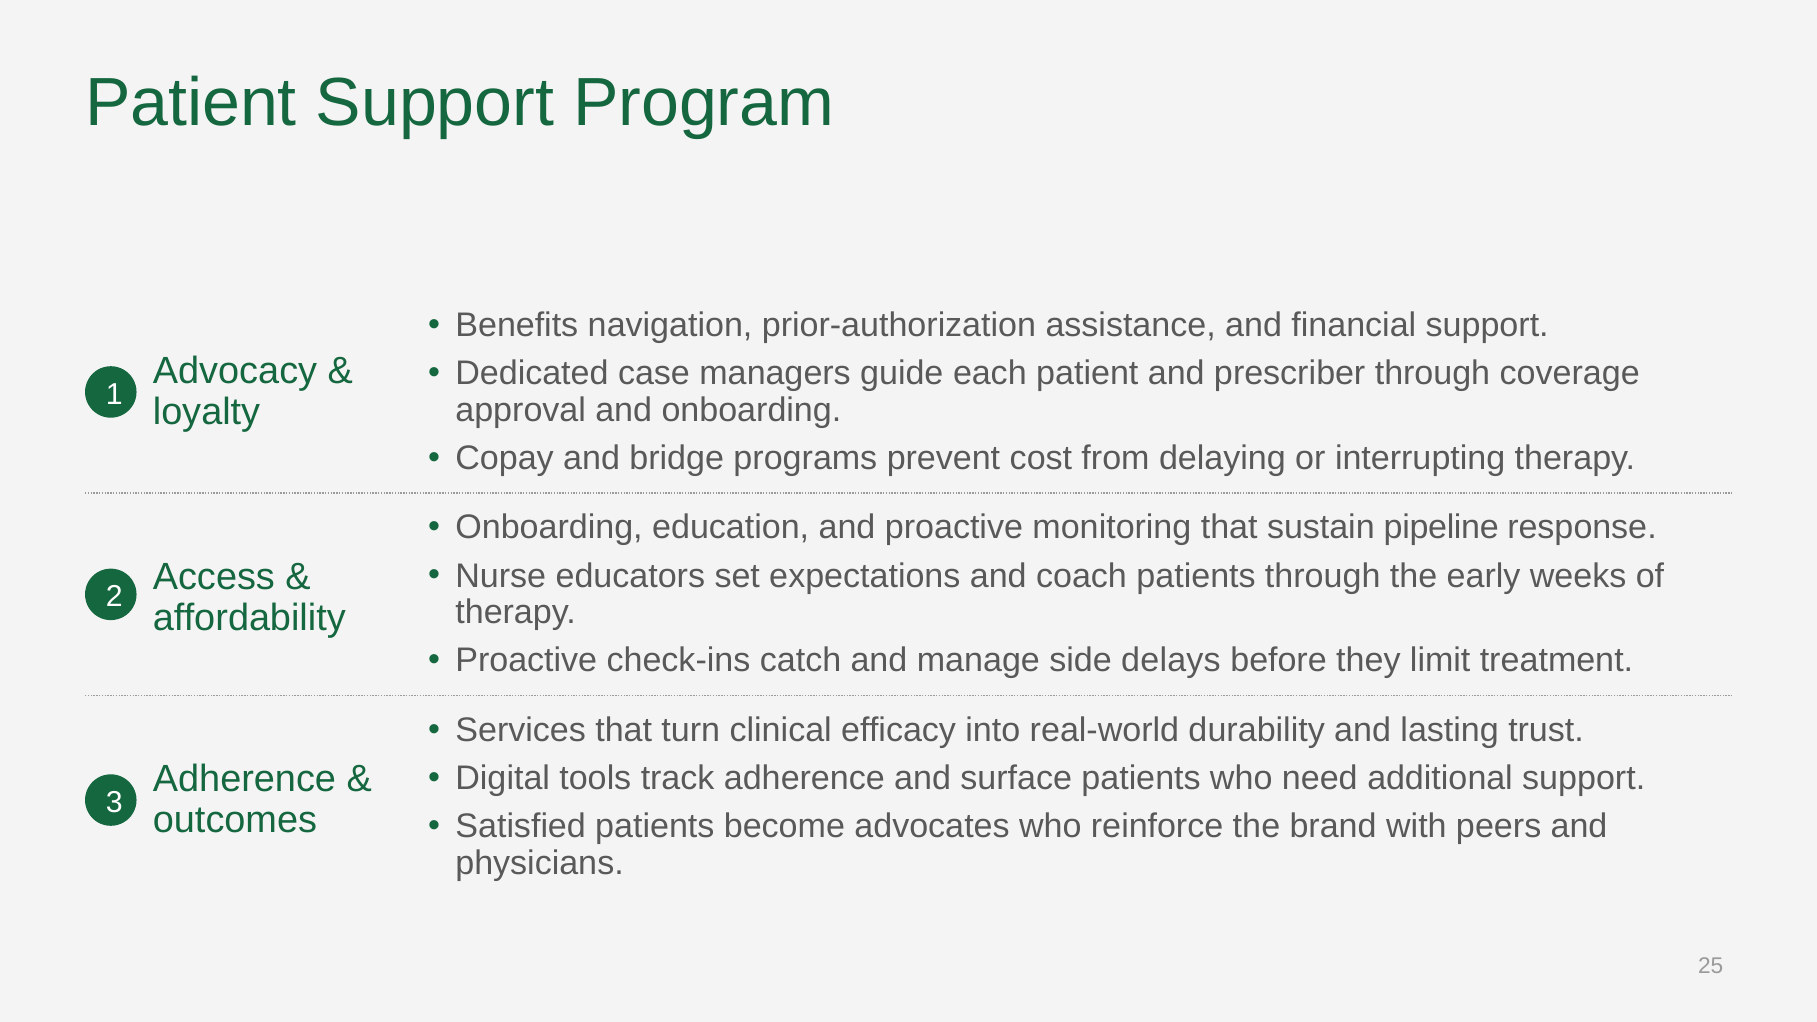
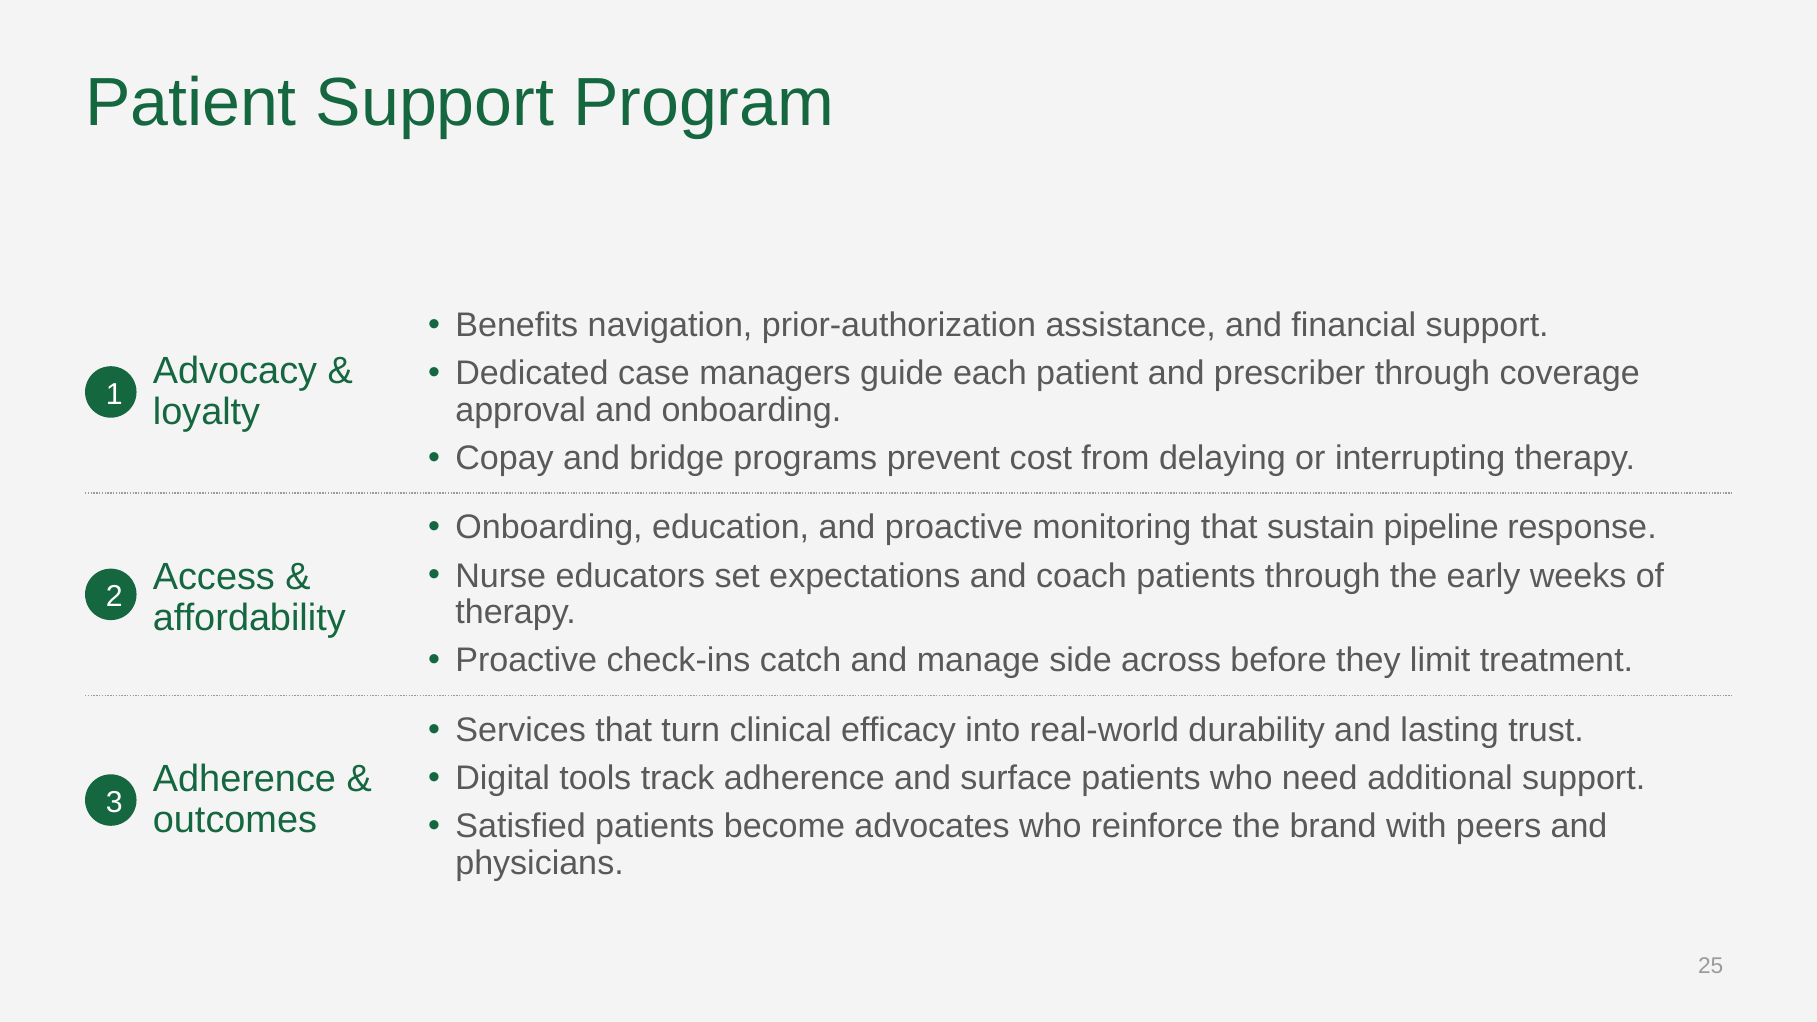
delays: delays -> across (1171, 661)
